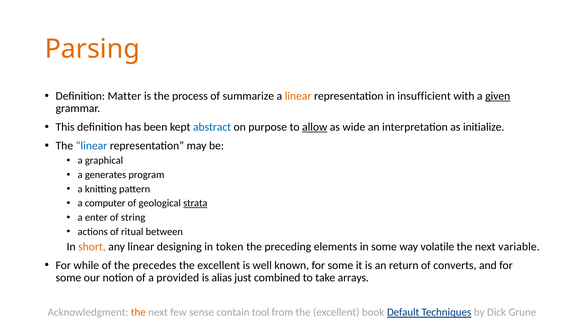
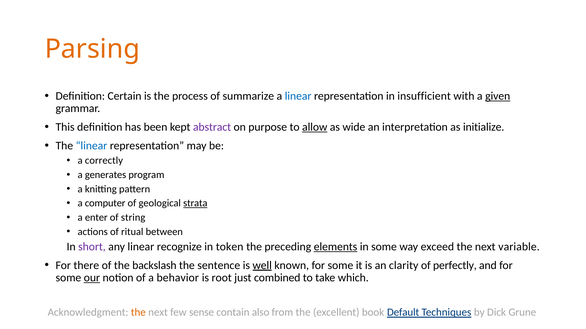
Matter: Matter -> Certain (125, 96)
linear colour: orange -> blue (298, 96)
abstract colour: blue -> purple (212, 127)
graphical: graphical -> correctly (104, 161)
short colour: orange -> purple (92, 247)
designing: designing -> recognize (179, 247)
elements underline: none -> present (336, 247)
volatile: volatile -> exceed (437, 247)
while: while -> there (86, 266)
precedes: precedes -> backslash (154, 266)
excellent: excellent -> sentence (219, 266)
well underline: none -> present (262, 266)
return: return -> clarity (404, 266)
converts: converts -> perfectly (455, 266)
our underline: none -> present (92, 278)
provided: provided -> behavior (178, 278)
alias: alias -> root (222, 278)
arrays: arrays -> which (353, 278)
tool: tool -> also (261, 313)
